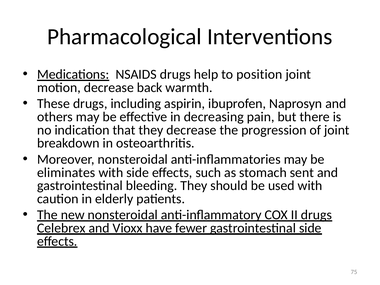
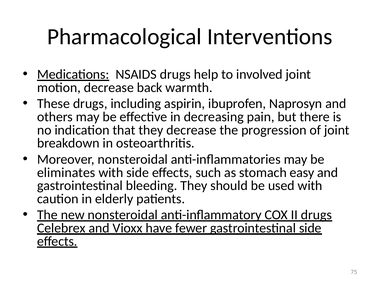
position: position -> involved (259, 74)
sent: sent -> easy (302, 172)
